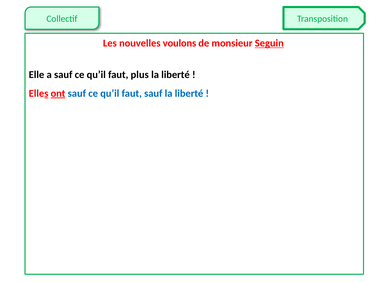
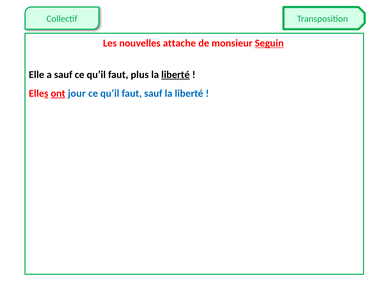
voulons: voulons -> attache (179, 43)
liberté underline: none -> present (175, 74)
ont sauf: sauf -> jour (77, 93)
